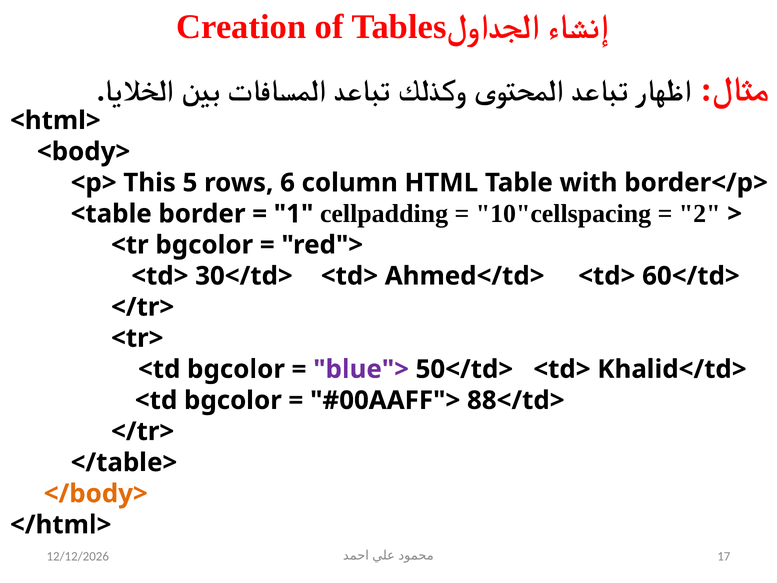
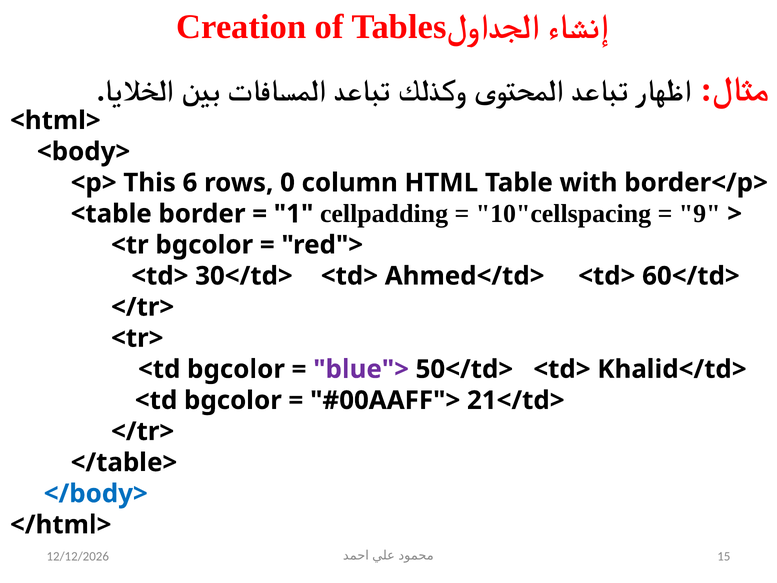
5: 5 -> 6 (190, 183)
6: 6 -> 0 (288, 183)
2: 2 -> 9 (700, 214)
88</td>: 88</td> -> 21</td> (516, 400)
</body> colour: orange -> blue (96, 493)
17: 17 -> 15 (724, 556)
